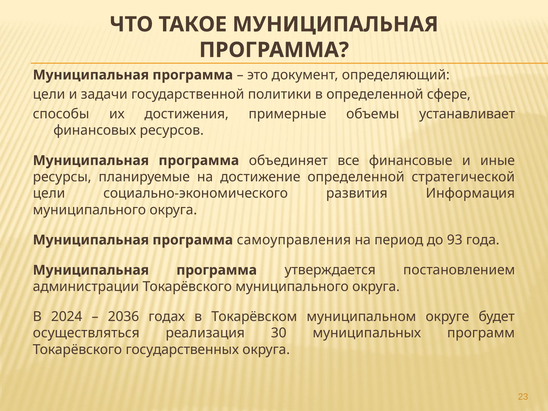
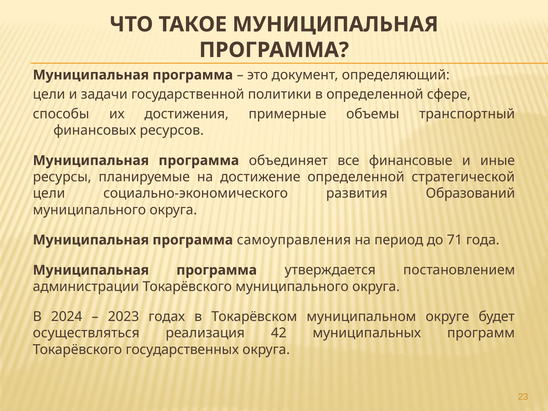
устанавливает: устанавливает -> транспортный (467, 114)
Информация: Информация -> Образований (470, 193)
93: 93 -> 71 (455, 240)
2036: 2036 -> 2023 (123, 317)
30: 30 -> 42 (279, 333)
